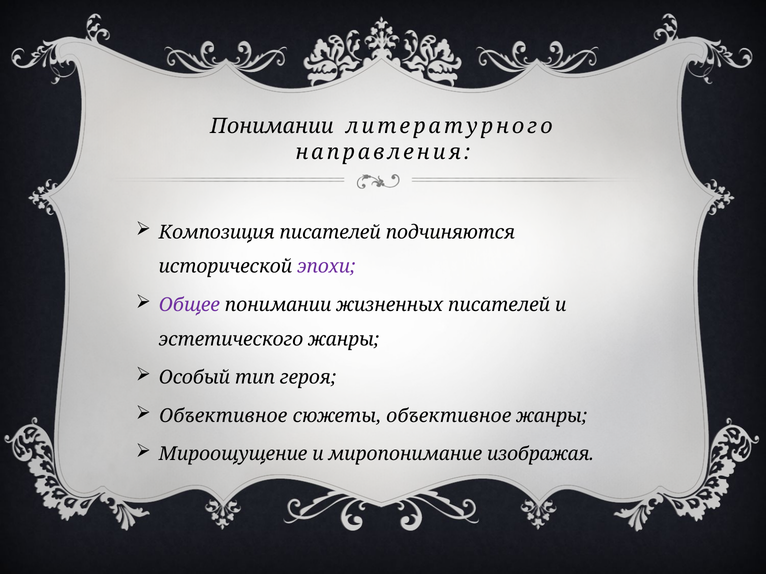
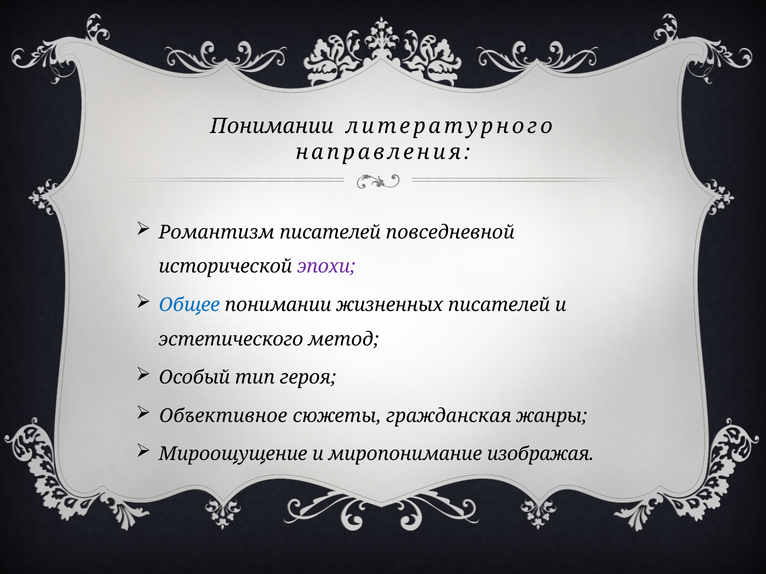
Композиция: Композиция -> Романтизм (217, 232)
подчиняются: подчиняются -> повседневной (450, 232)
Общее colour: purple -> blue (189, 305)
эстетического жанры: жанры -> метод (344, 340)
сюжеты объективное: объективное -> гражданская (449, 416)
